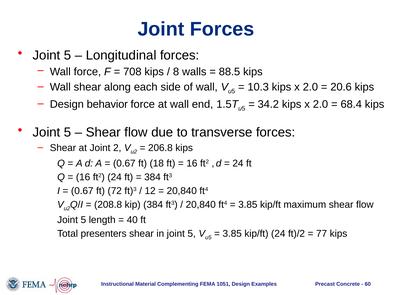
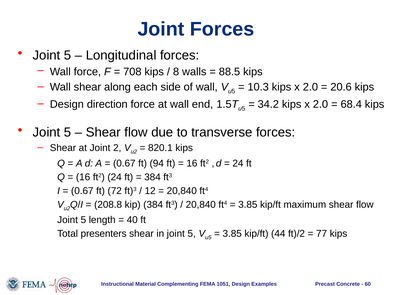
behavior: behavior -> direction (107, 104)
206.8: 206.8 -> 820.1 (160, 148)
18: 18 -> 94 (157, 163)
kip/ft 24: 24 -> 44 (278, 234)
